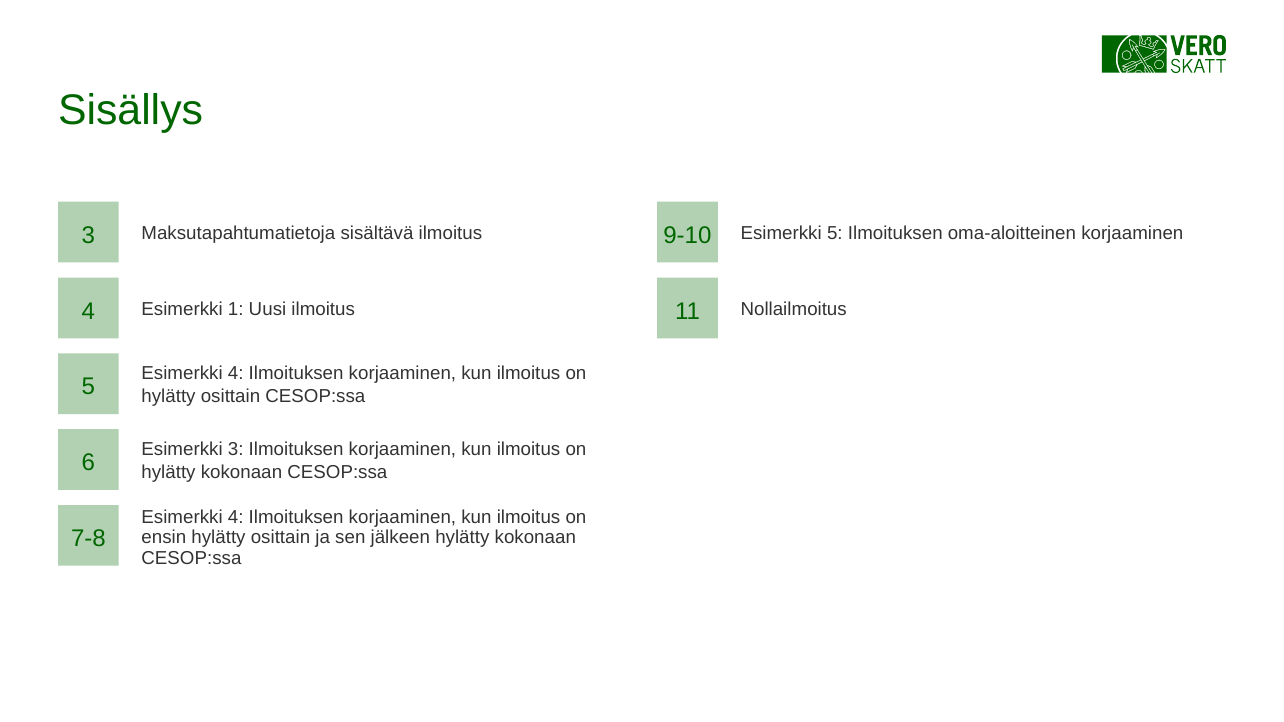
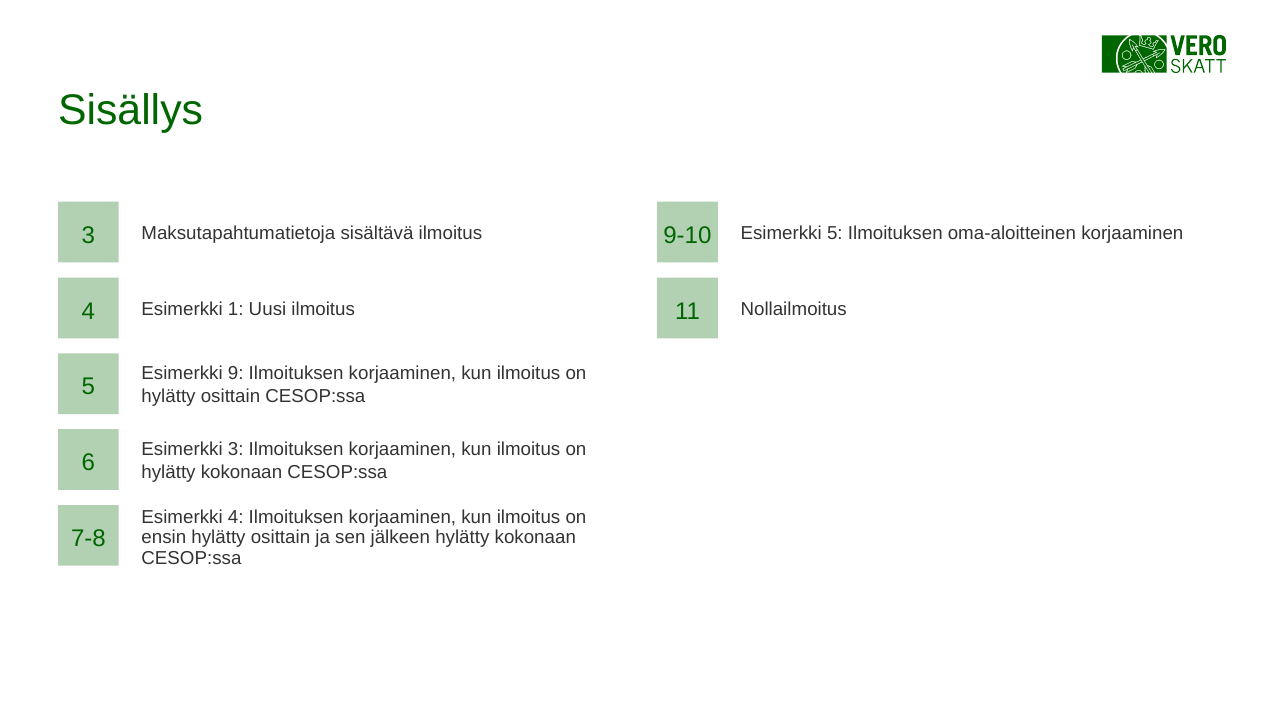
4: 4 -> 9 (236, 374)
